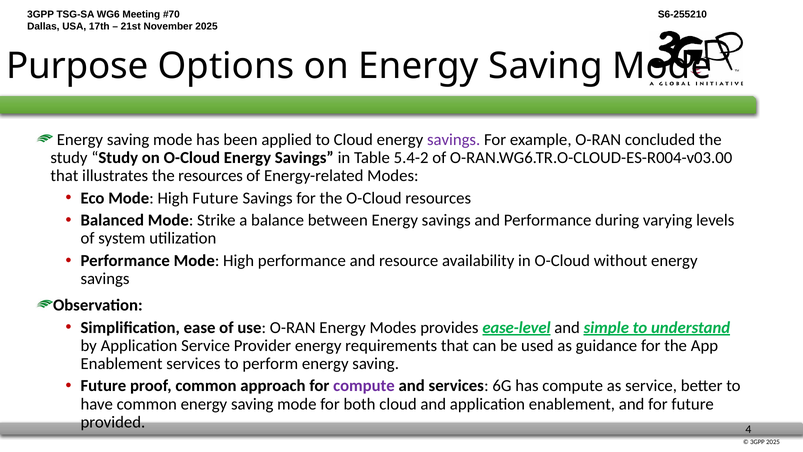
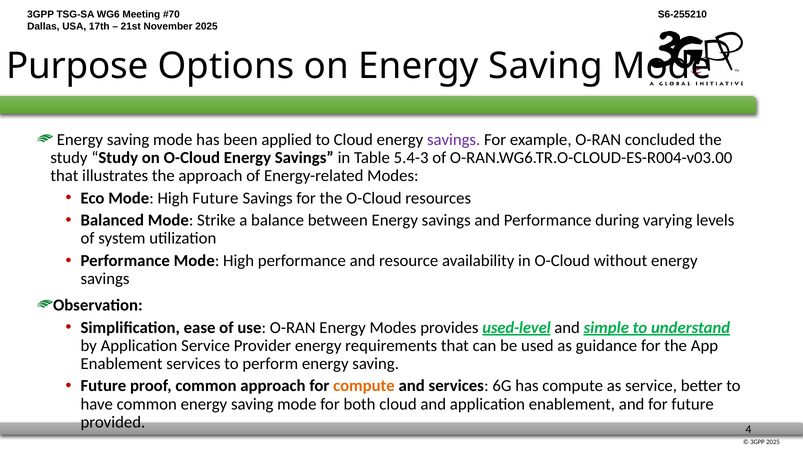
5.4-2: 5.4-2 -> 5.4-3 (411, 158)
the resources: resources -> approach (210, 176)
ease-level: ease-level -> used-level (517, 327)
compute colour: purple -> orange (364, 386)
